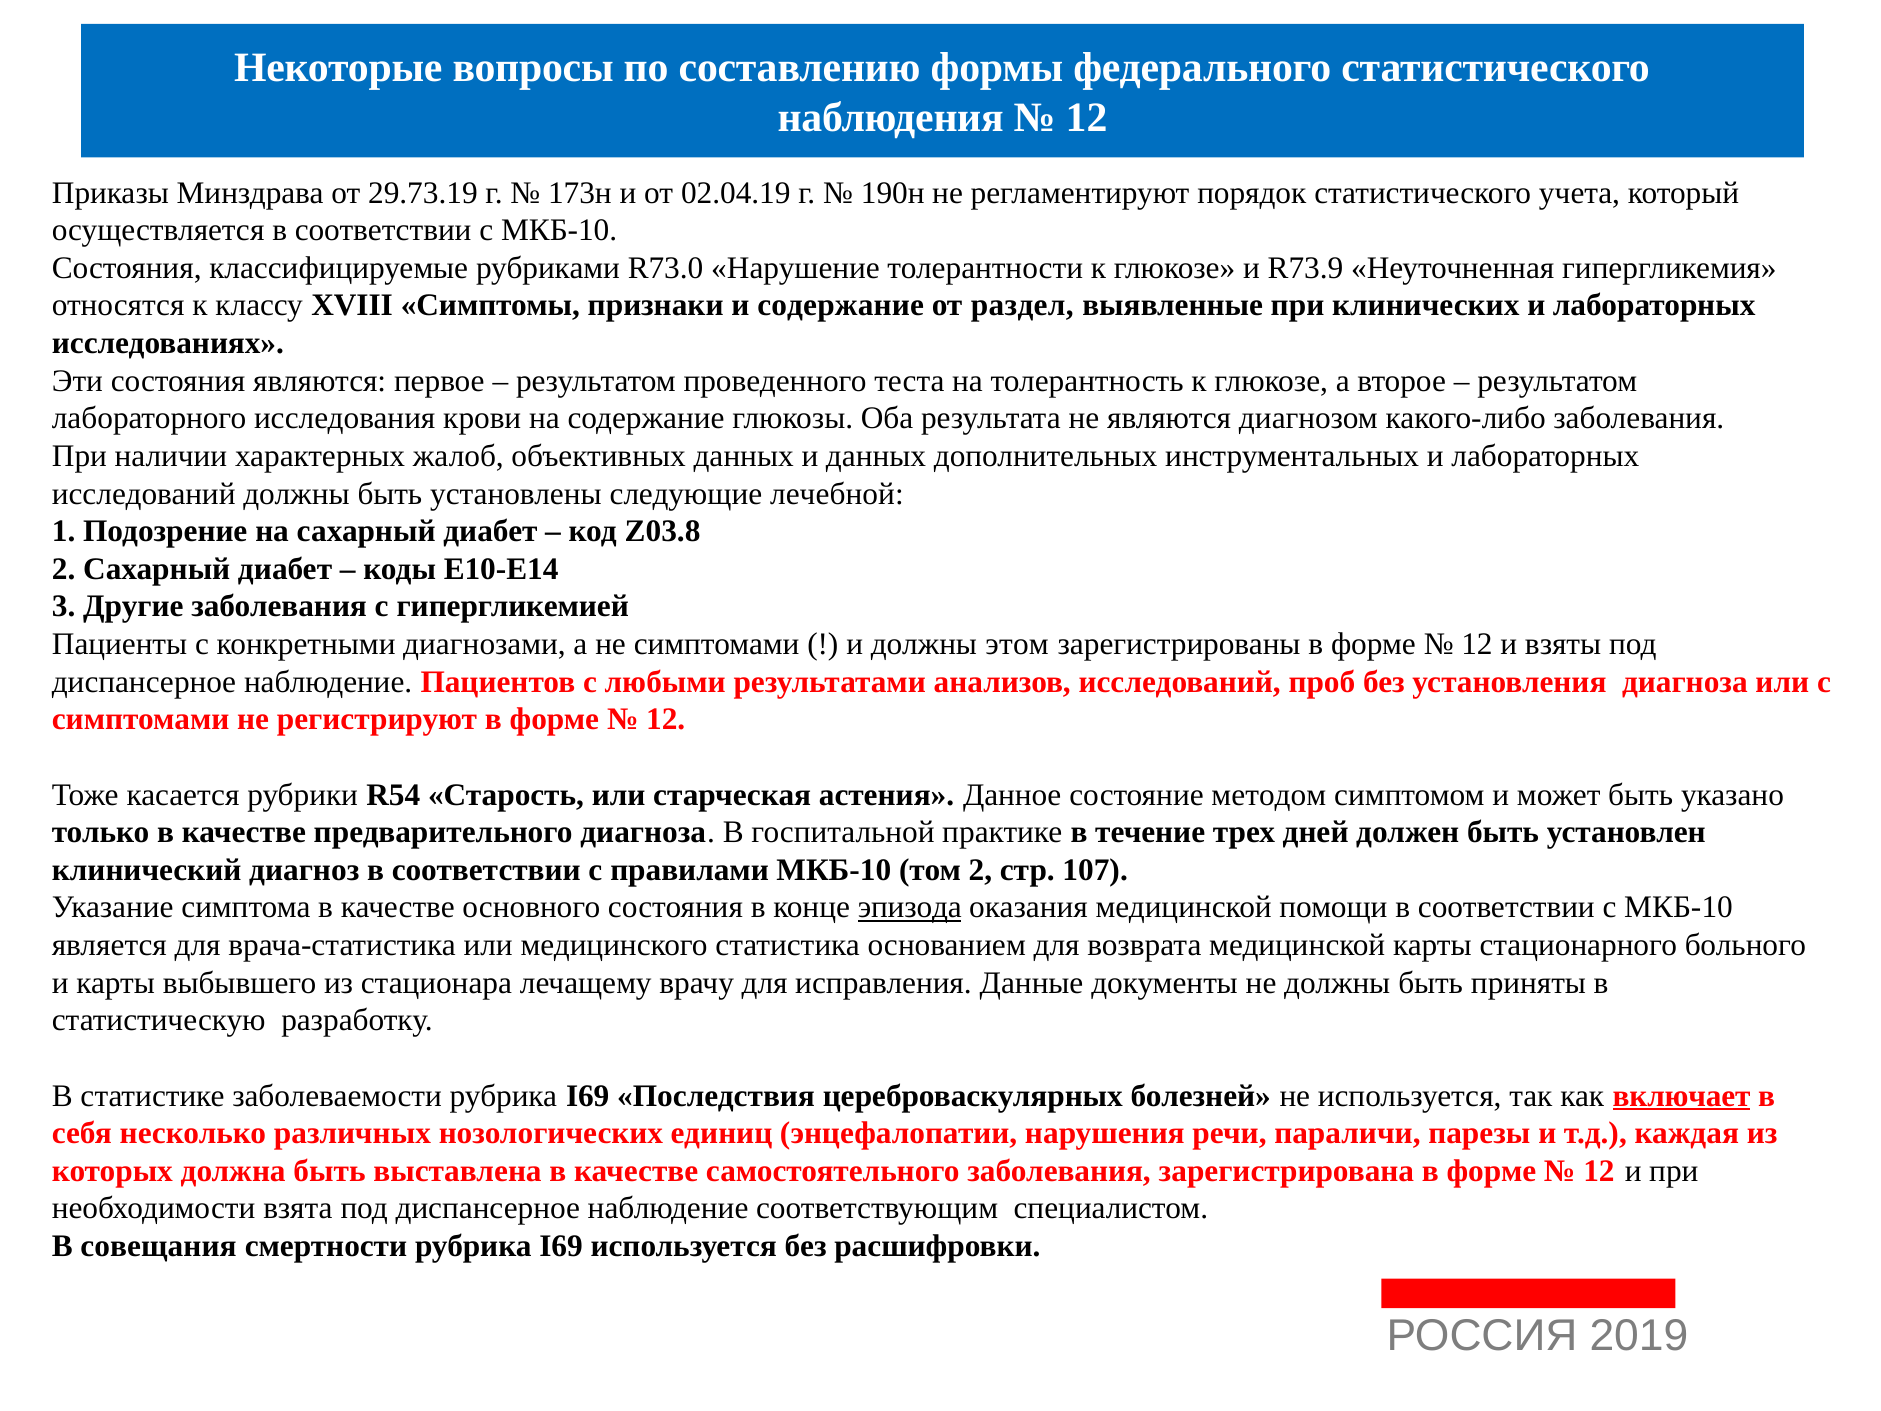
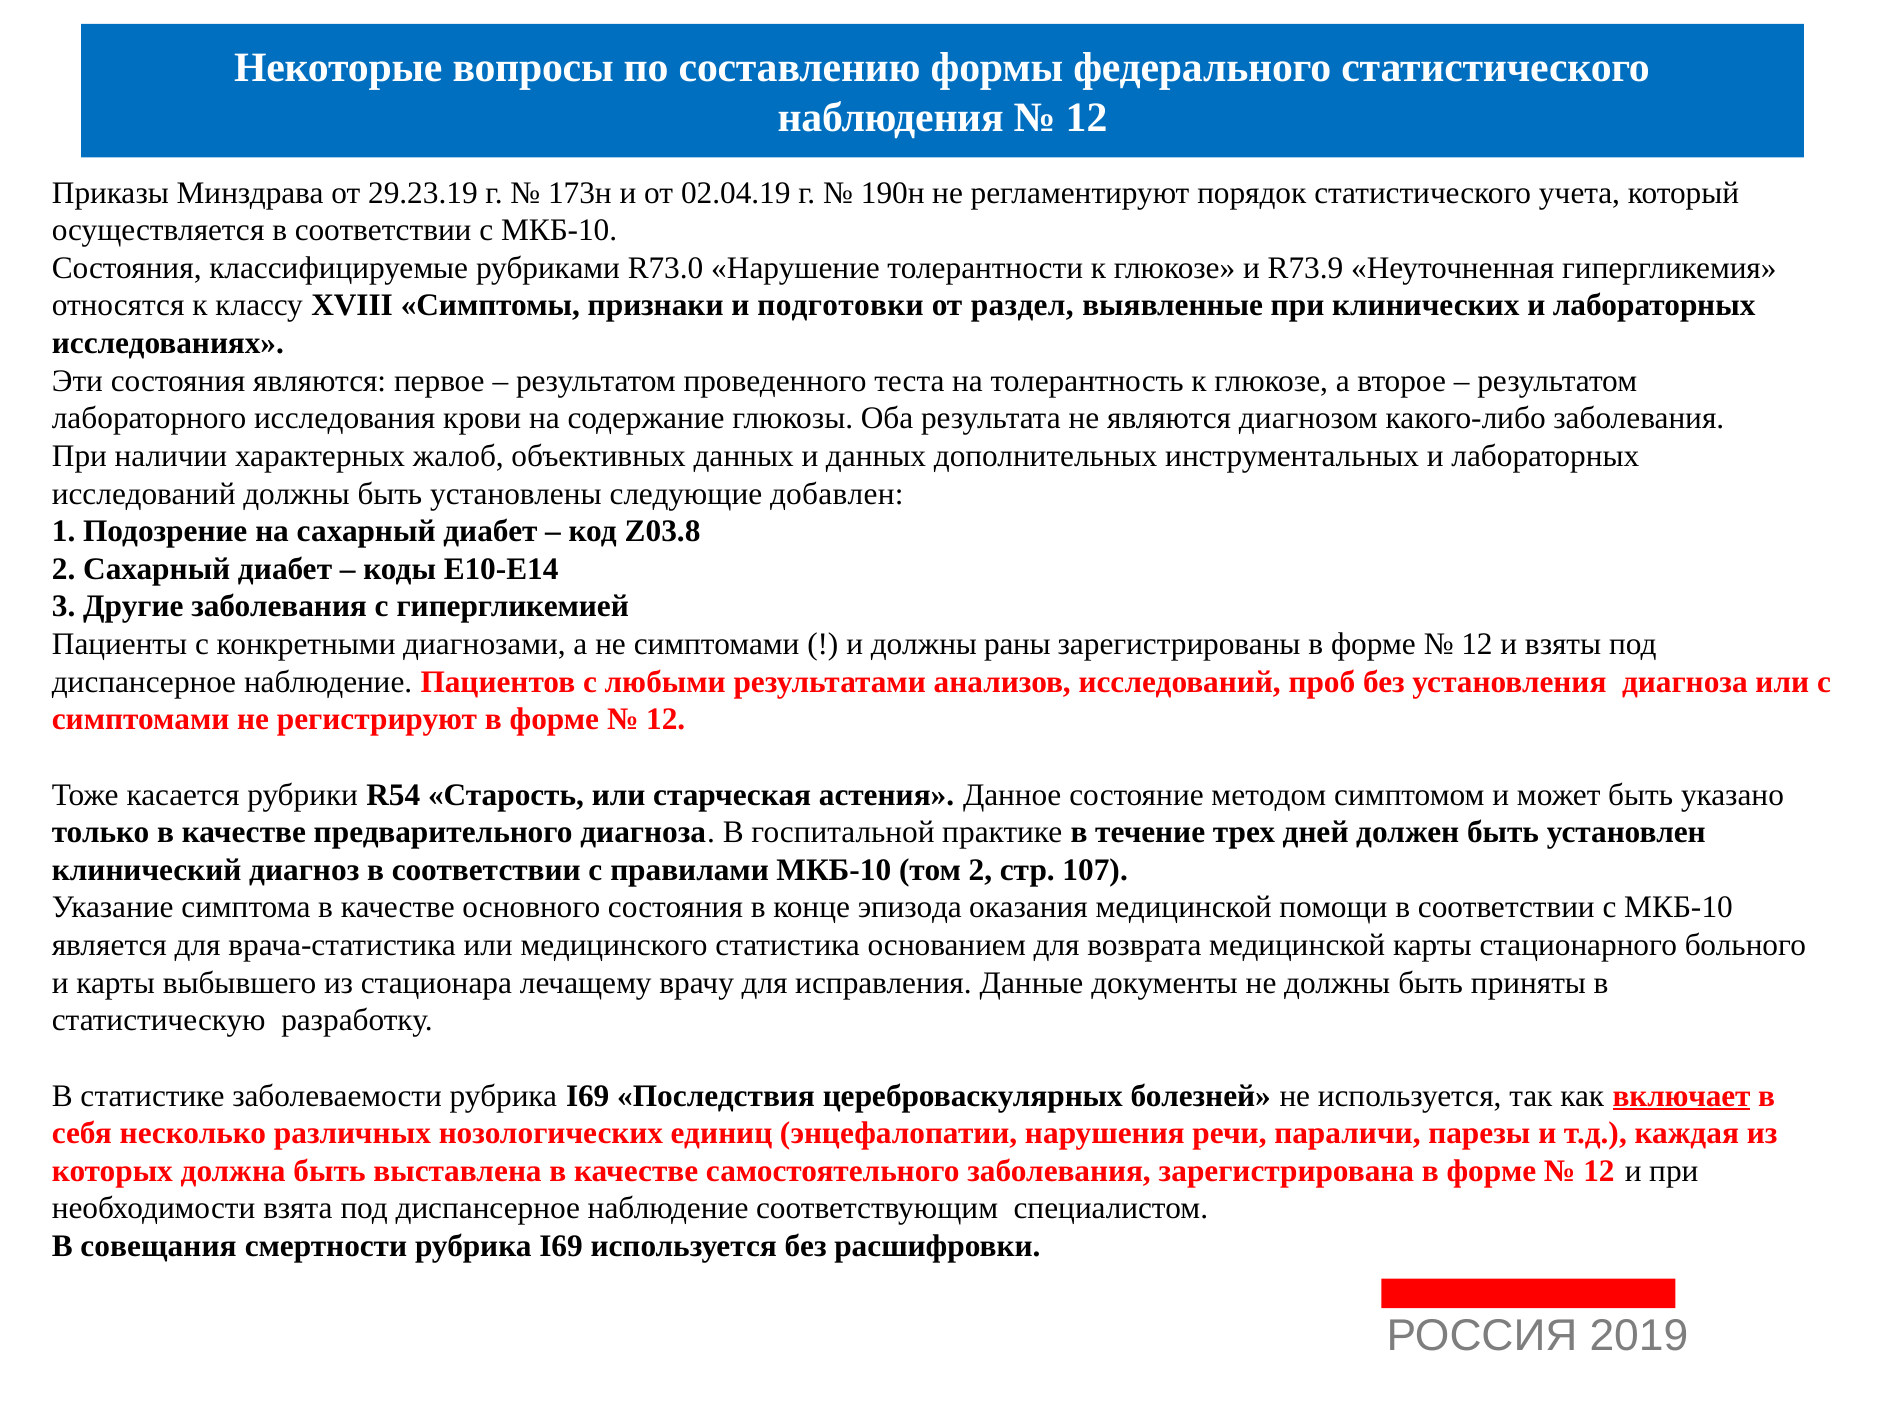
29.73.19: 29.73.19 -> 29.23.19 (423, 193)
и содержание: содержание -> подготовки (841, 306)
лечебной: лечебной -> добавлен (837, 494)
этом: этом -> раны (1017, 644)
эпизода underline: present -> none (910, 907)
